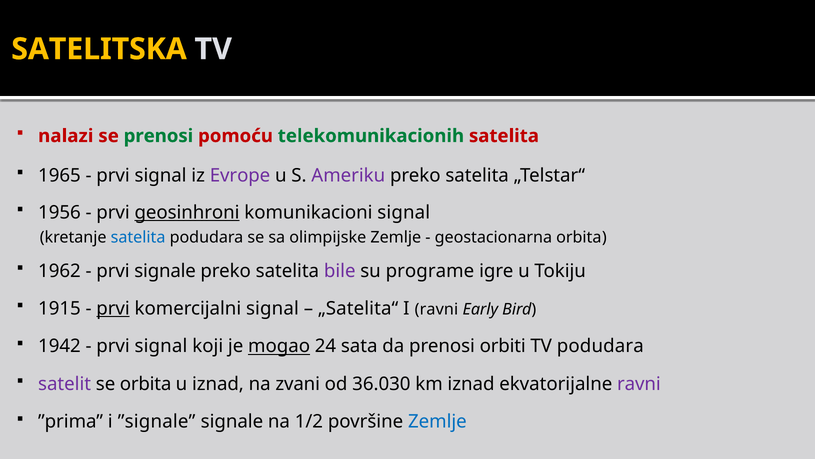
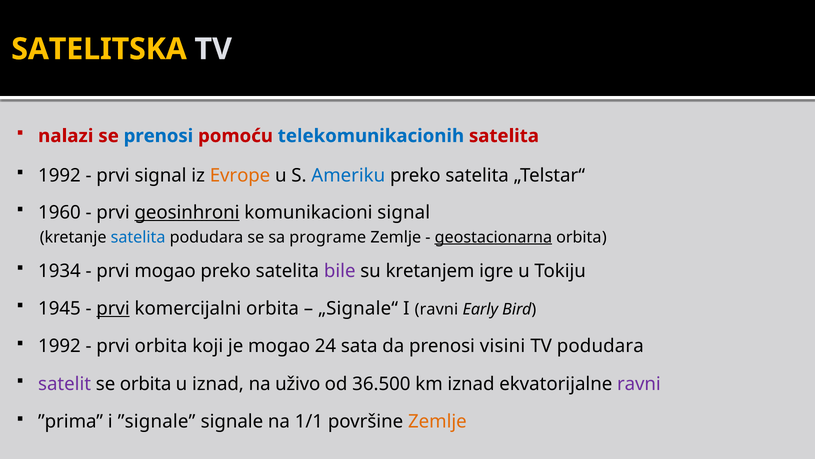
prenosi colour: green -> blue (158, 136)
telekomunikacionih colour: green -> blue (371, 136)
1965: 1965 -> 1992 (59, 176)
Evrope colour: purple -> orange (240, 176)
Ameriku colour: purple -> blue (348, 176)
1956: 1956 -> 1960 (59, 212)
olimpijske: olimpijske -> programe (328, 237)
geostacionarna underline: none -> present (493, 237)
1962: 1962 -> 1934 (59, 271)
prvi signale: signale -> mogao (165, 271)
programe: programe -> kretanjem (430, 271)
1915: 1915 -> 1945 (59, 308)
komercijalni signal: signal -> orbita (272, 308)
„Satelita“: „Satelita“ -> „Signale“ (358, 308)
1942: 1942 -> 1992 (59, 346)
signal: signal -> orbita (161, 346)
mogao underline: present -> none (279, 346)
orbiti: orbiti -> visini (503, 346)
zvani: zvani -> uživo (298, 384)
36.030: 36.030 -> 36.500 (381, 384)
1/2: 1/2 -> 1/1 (309, 421)
Zemlje colour: blue -> orange (437, 421)
